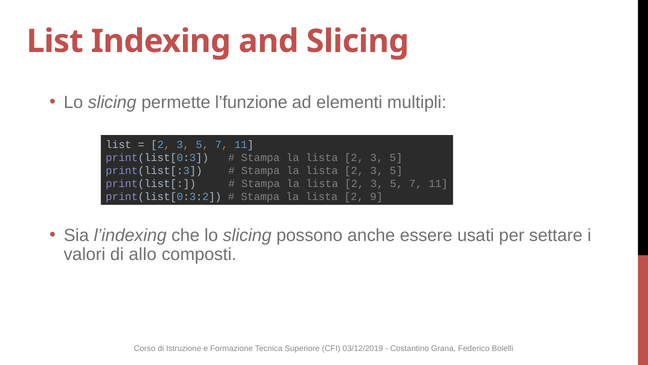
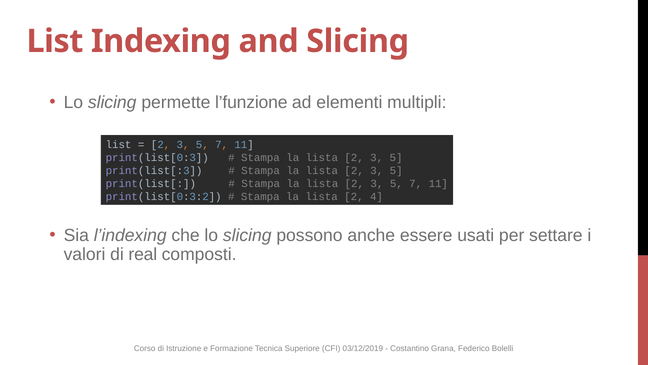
9: 9 -> 4 (376, 196)
allo: allo -> real (143, 254)
